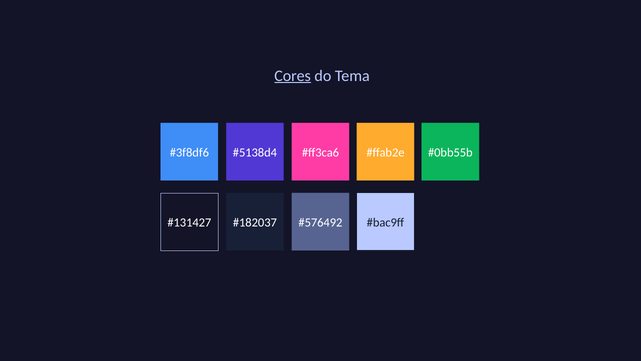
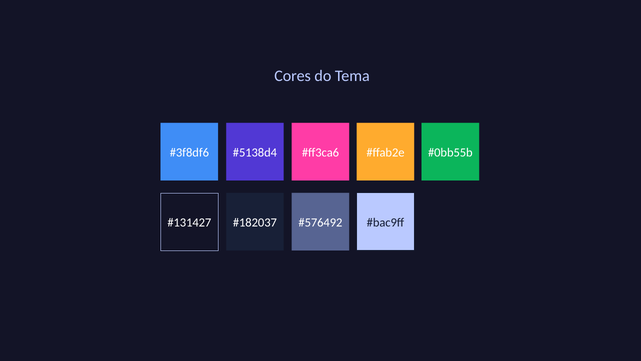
Cores underline: present -> none (293, 76)
